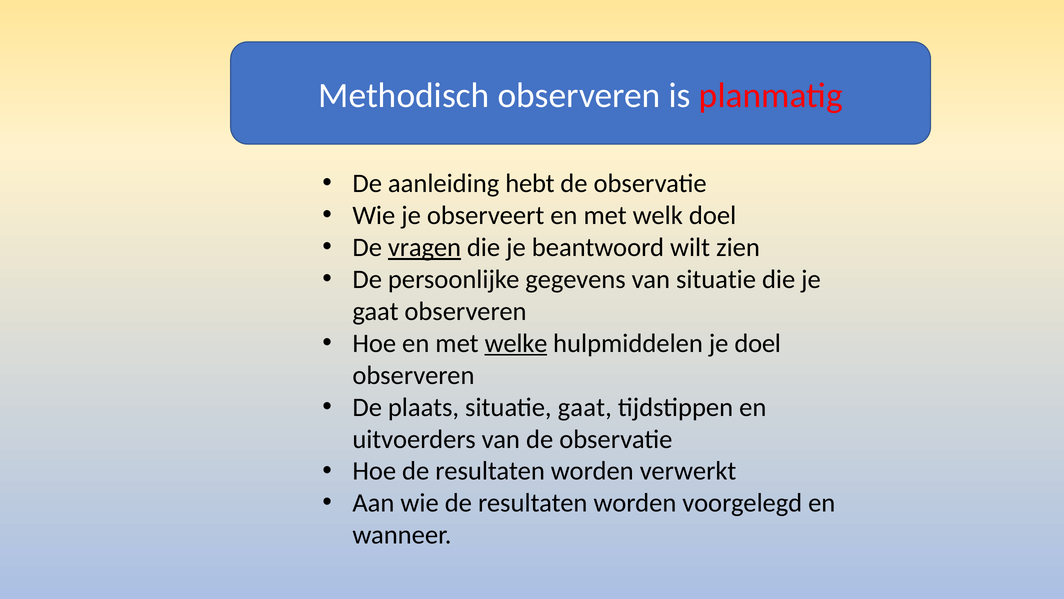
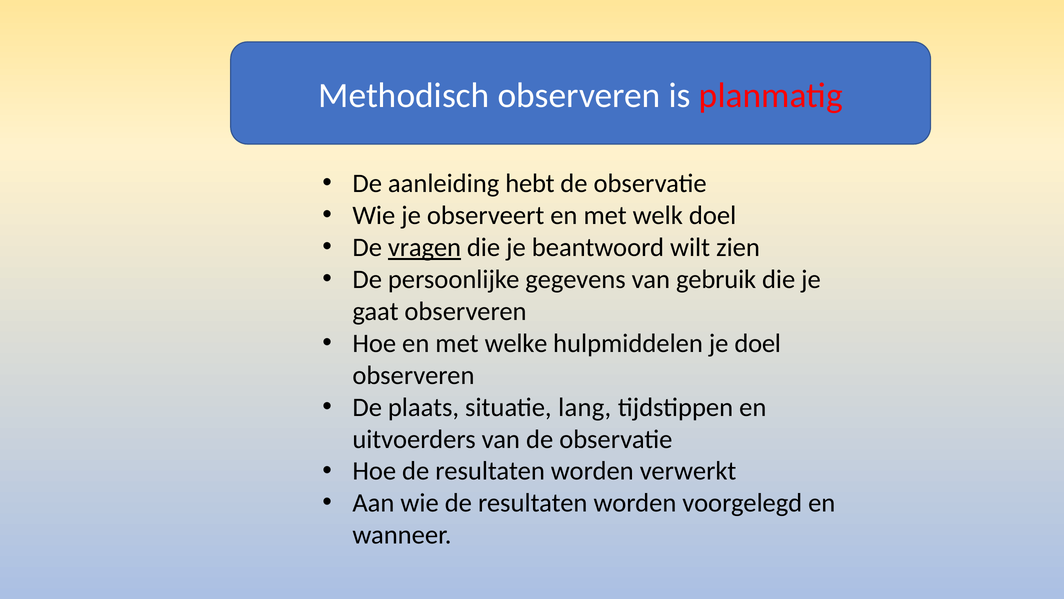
van situatie: situatie -> gebruik (716, 279)
welke underline: present -> none (516, 343)
situatie gaat: gaat -> lang (585, 407)
